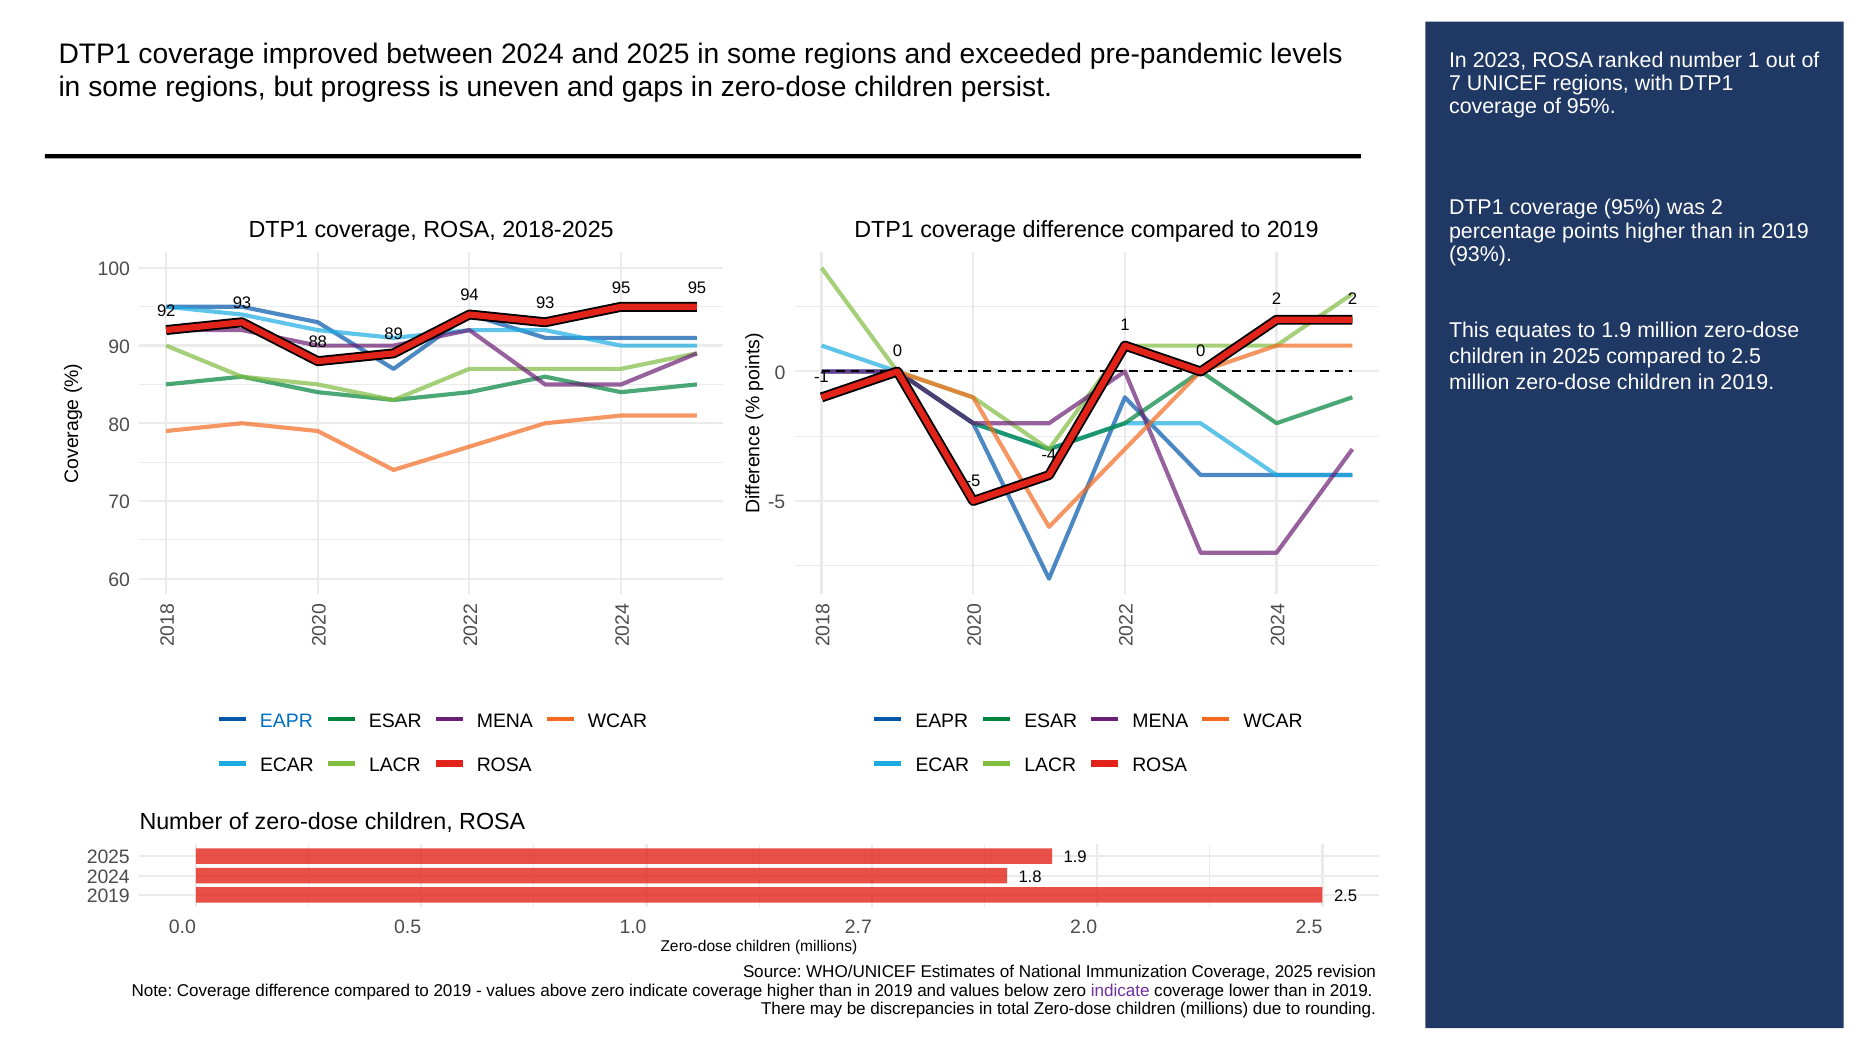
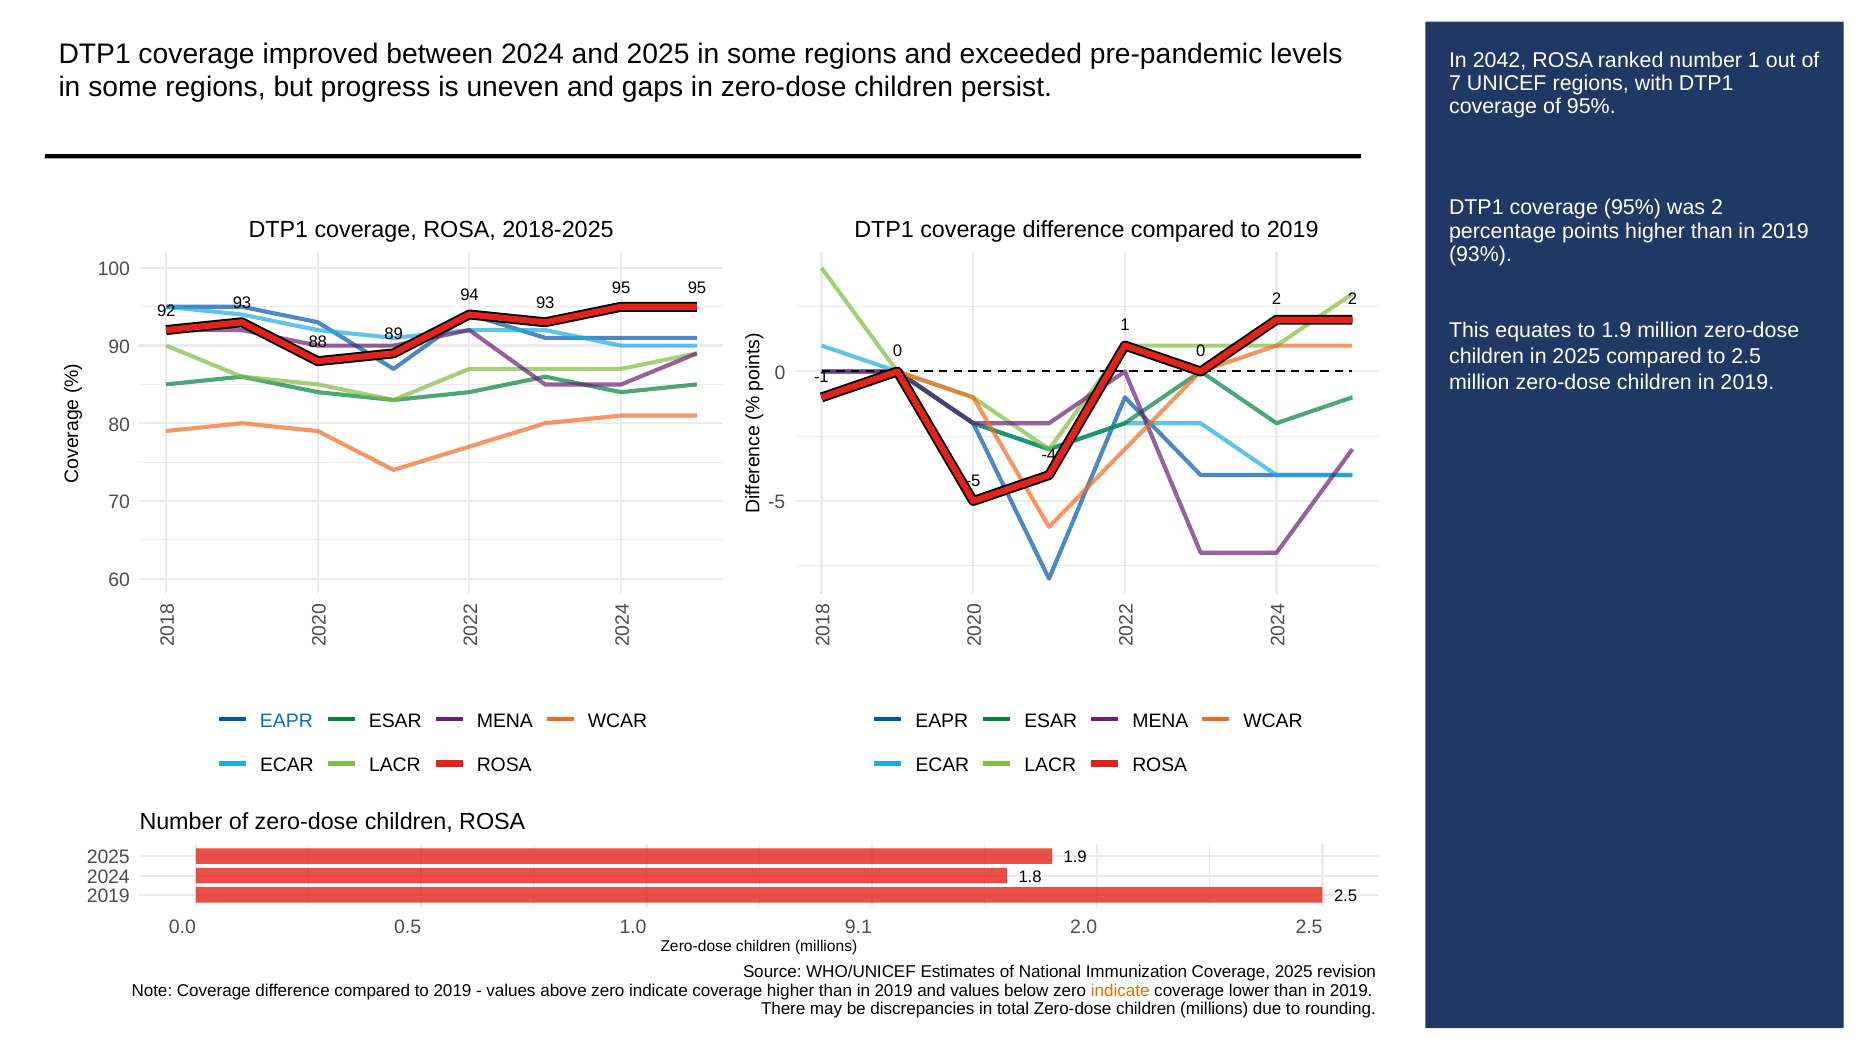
2023: 2023 -> 2042 (1500, 60)
2.7: 2.7 -> 9.1 (858, 927)
indicate colour: purple -> orange (1120, 991)
